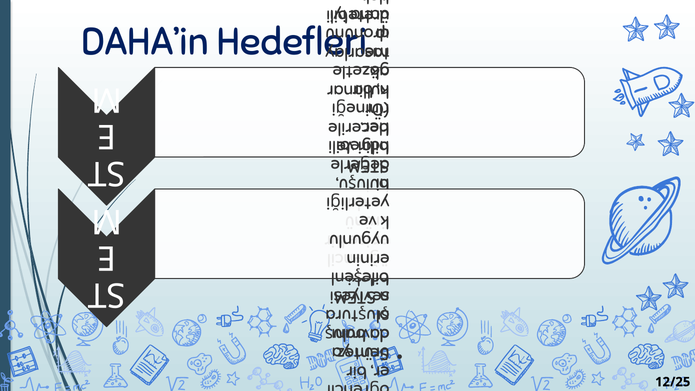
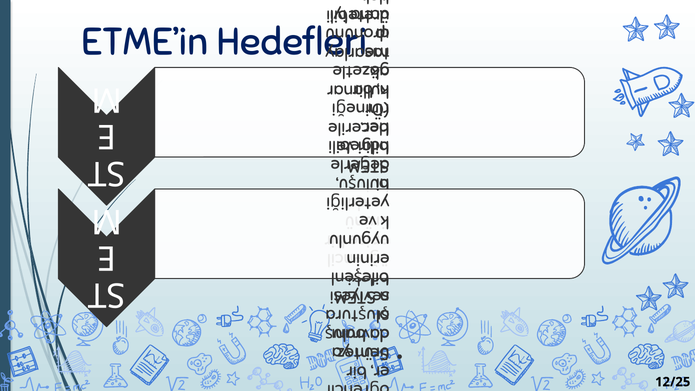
DAHA’in: DAHA’in -> ETME’in (145, 42)
